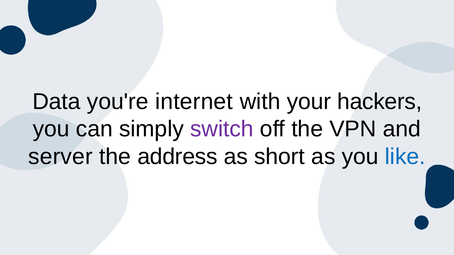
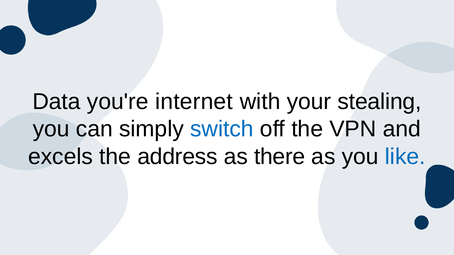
hackers: hackers -> stealing (380, 102)
switch colour: purple -> blue (222, 129)
server: server -> excels (61, 157)
short: short -> there (280, 157)
